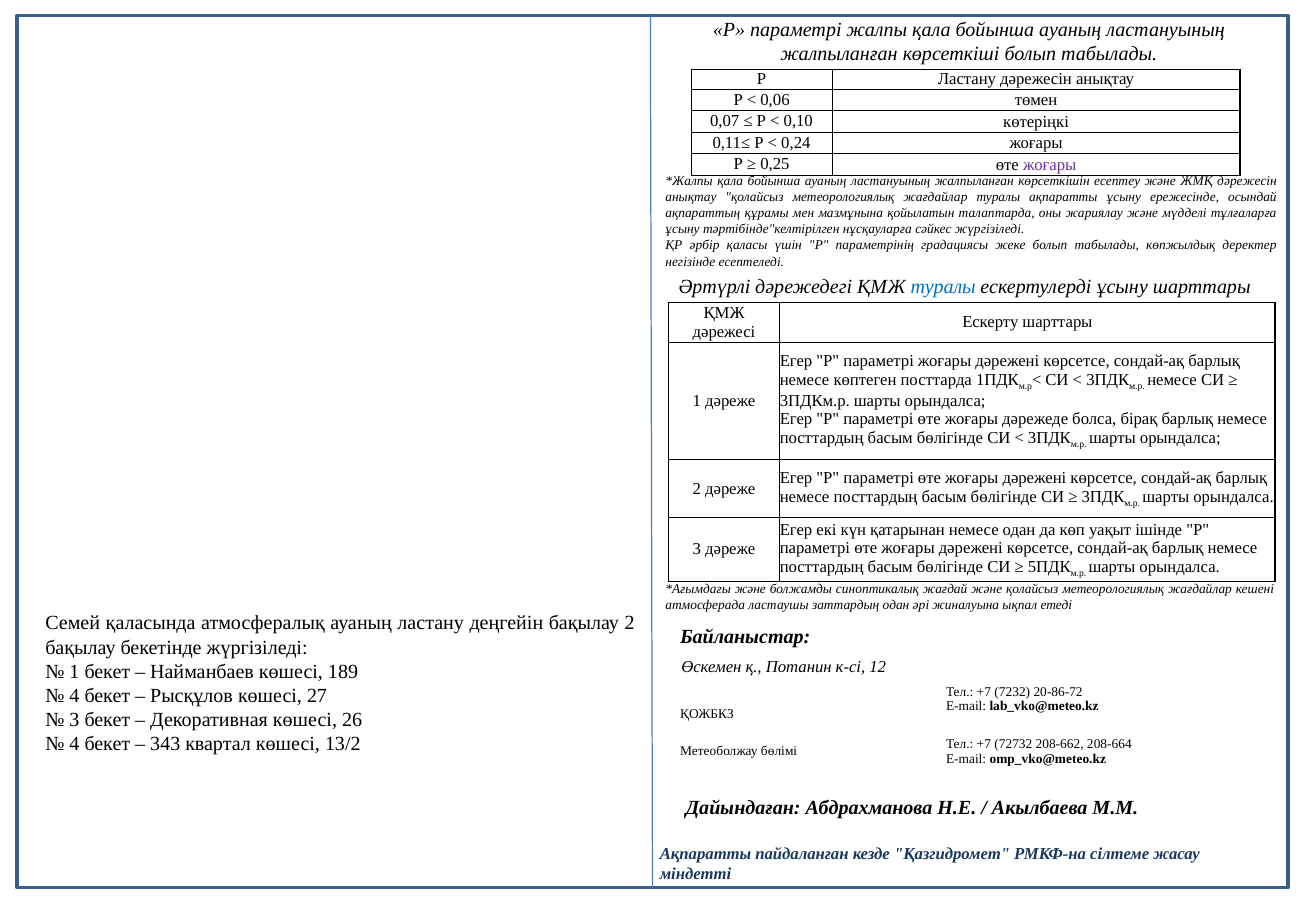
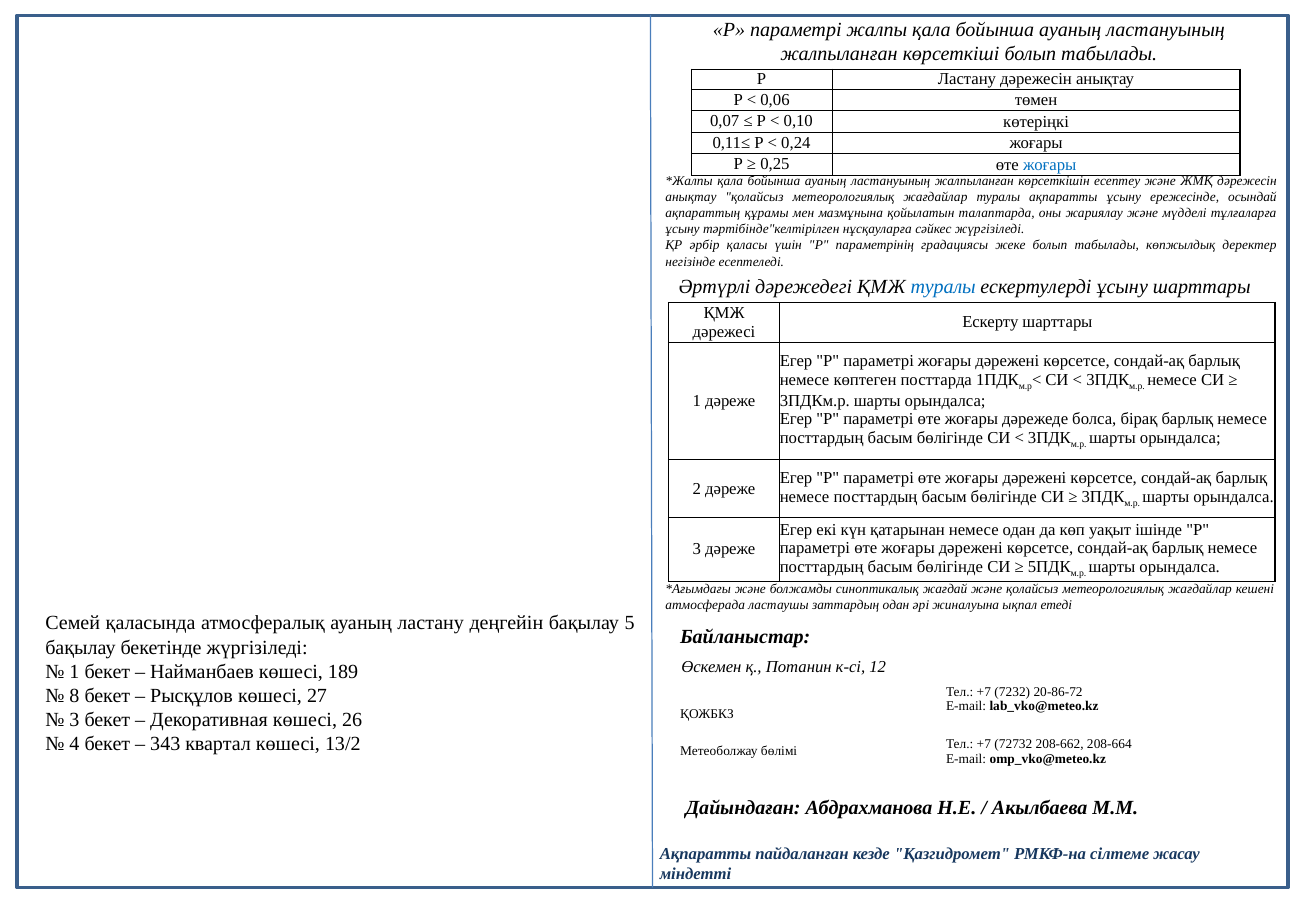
жоғары colour: purple -> blue (1050, 165)
бақылау 2: 2 -> 5 (630, 624)
4: 4 -> 8 (74, 696)
